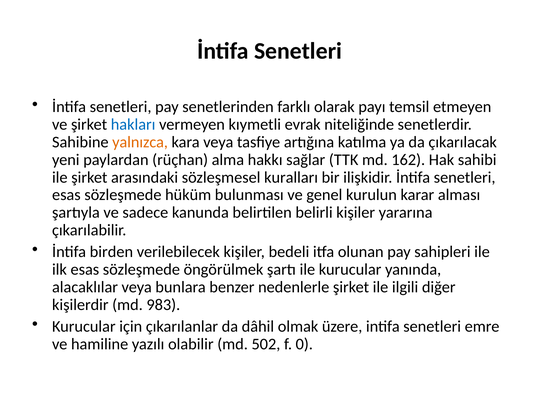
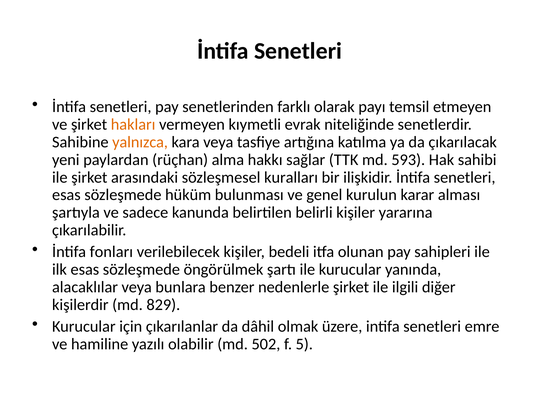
hakları colour: blue -> orange (133, 125)
162: 162 -> 593 (408, 160)
birden: birden -> fonları (111, 252)
983: 983 -> 829 (163, 305)
0: 0 -> 5 (304, 345)
